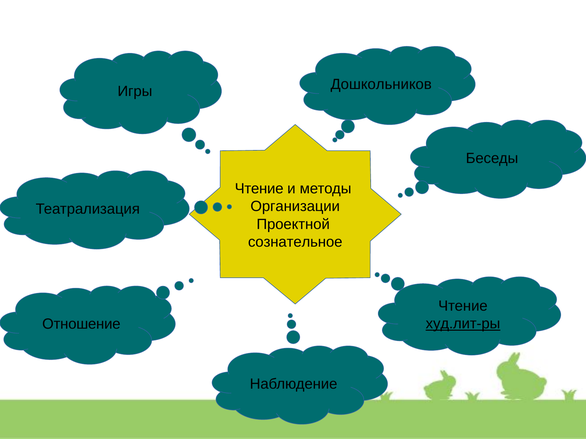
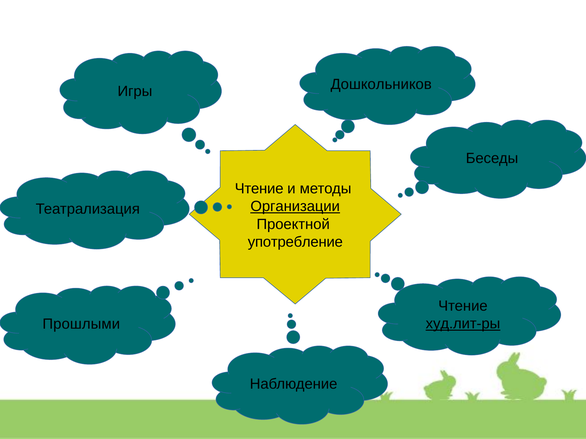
Организации underline: none -> present (295, 207)
сознательное: сознательное -> употребление (295, 242)
Отношение: Отношение -> Прошлыми (81, 324)
